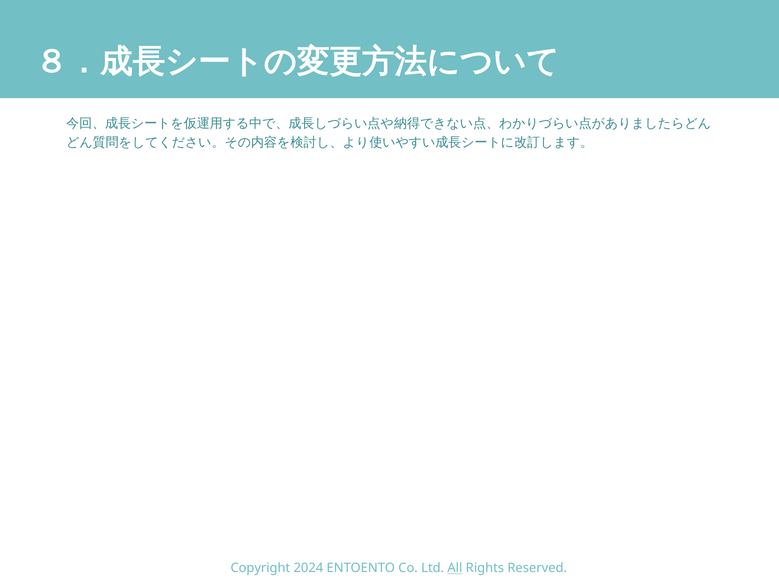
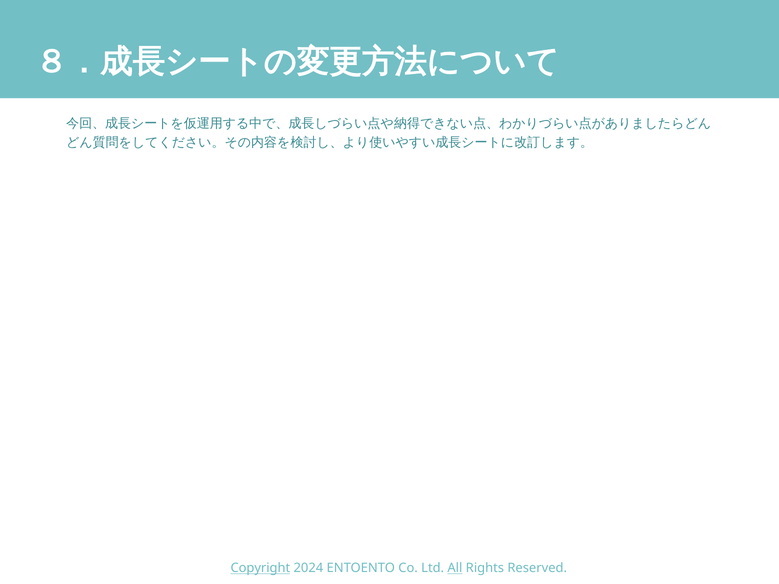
Copyright underline: none -> present (260, 568)
